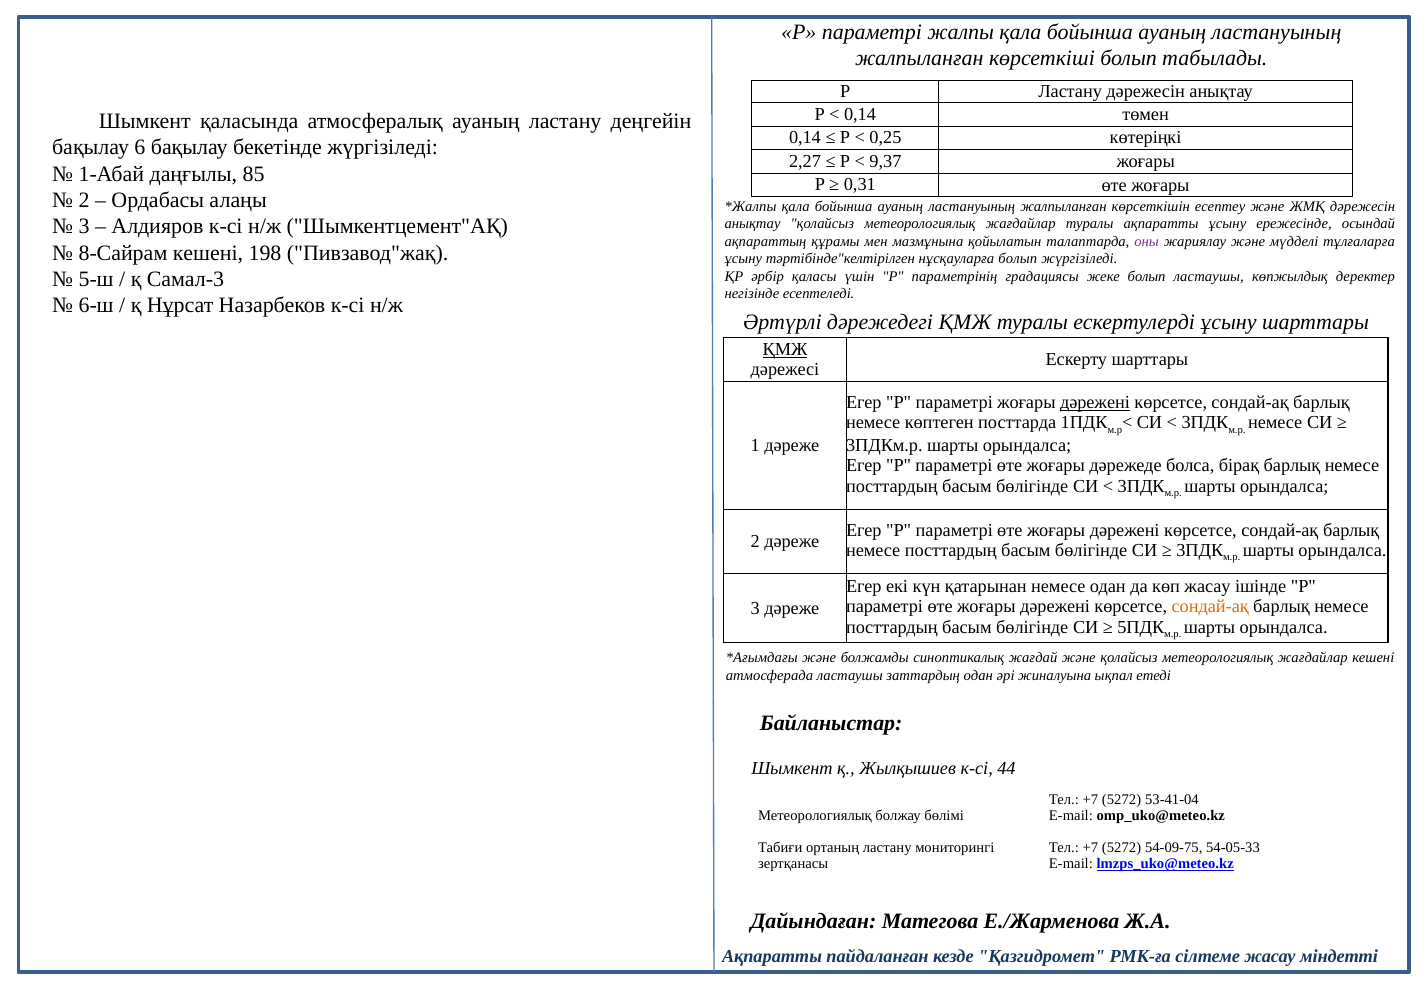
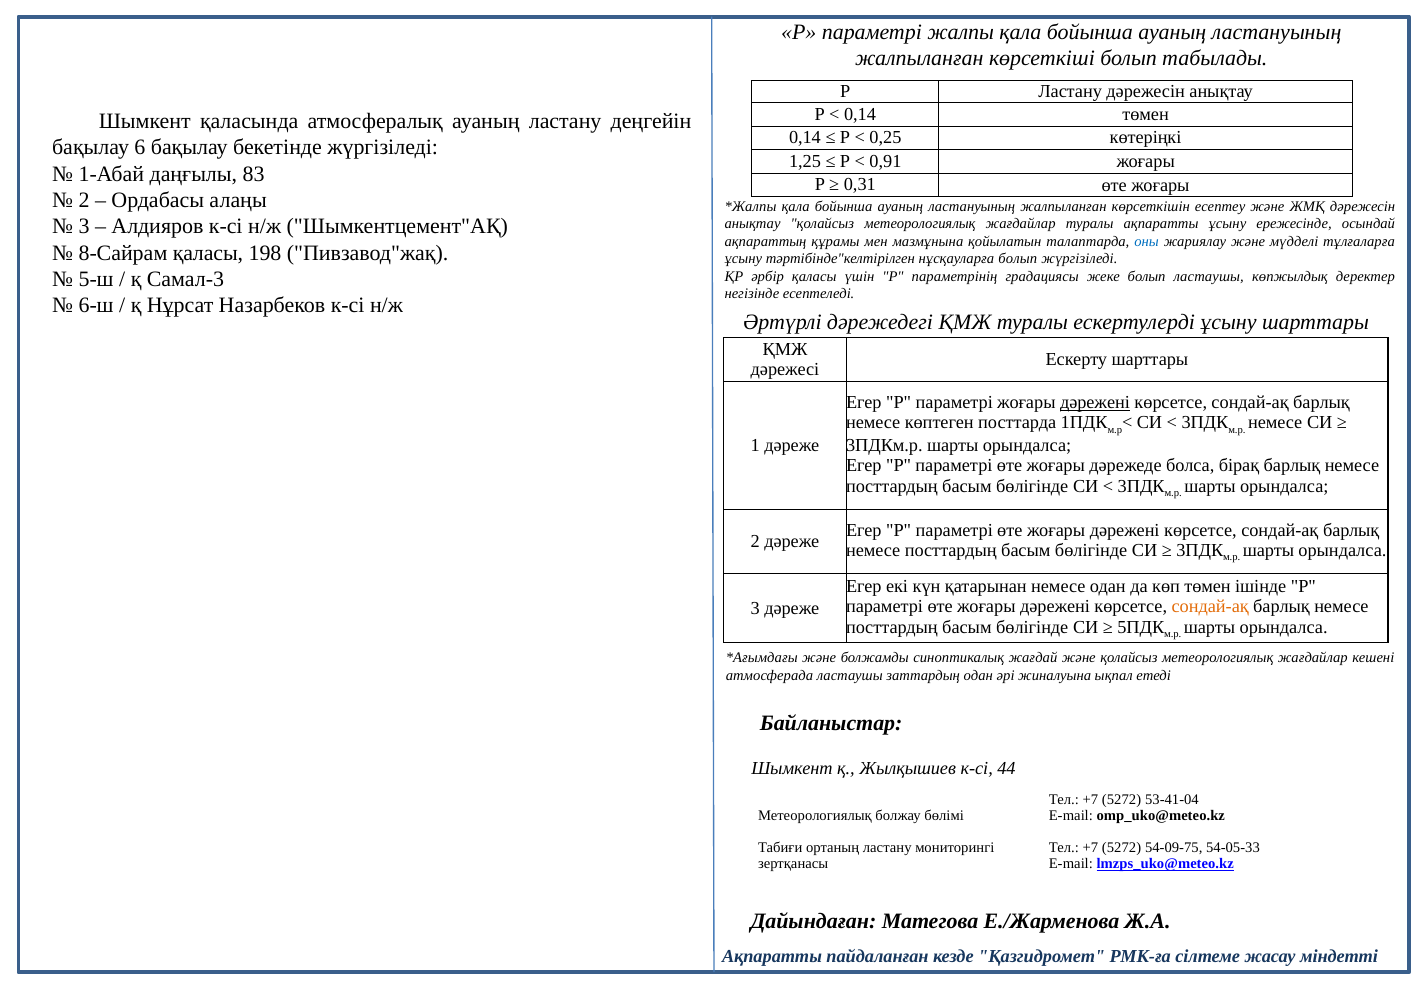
2,27: 2,27 -> 1,25 (805, 161)
9,37: 9,37 -> 0,91 (885, 161)
85: 85 -> 83 (254, 174)
оны colour: purple -> blue (1147, 241)
8-Сайрам кешені: кешені -> қаласы (208, 253)
ҚМЖ underline: present -> none (785, 349)
көп жасау: жасау -> төмен (1208, 586)
